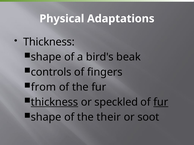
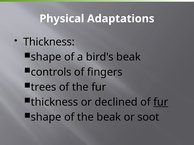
from: from -> trees (44, 87)
thickness underline: present -> none (54, 102)
speckled: speckled -> declined (116, 102)
the their: their -> beak (109, 118)
